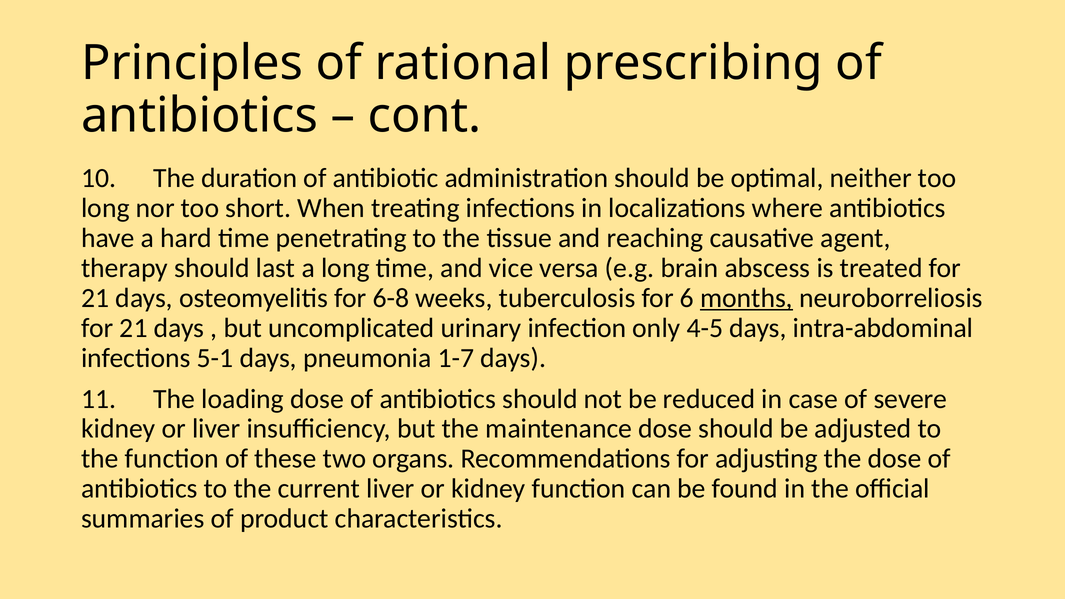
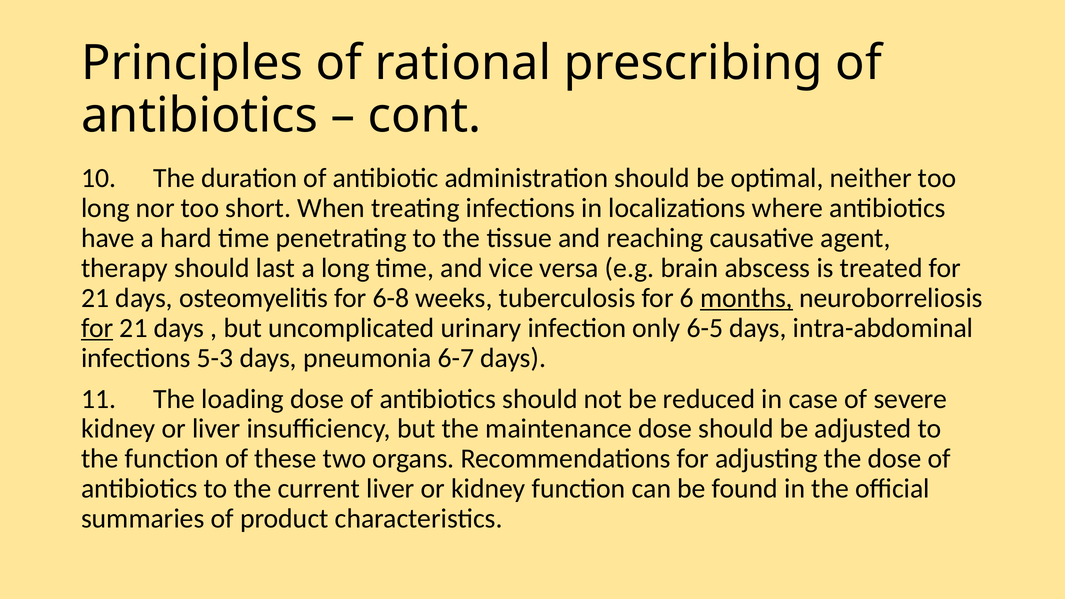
for underline: none -> present (97, 328)
4-5: 4-5 -> 6-5 (705, 328)
5-1: 5-1 -> 5-3 (215, 358)
1-7: 1-7 -> 6-7 (456, 358)
